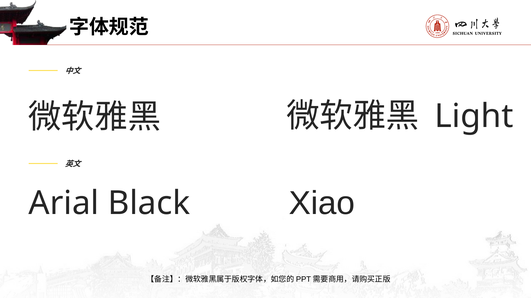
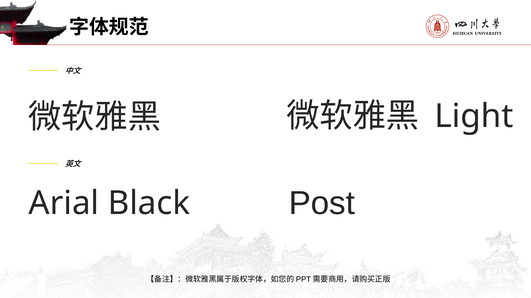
Xiao: Xiao -> Post (322, 204)
